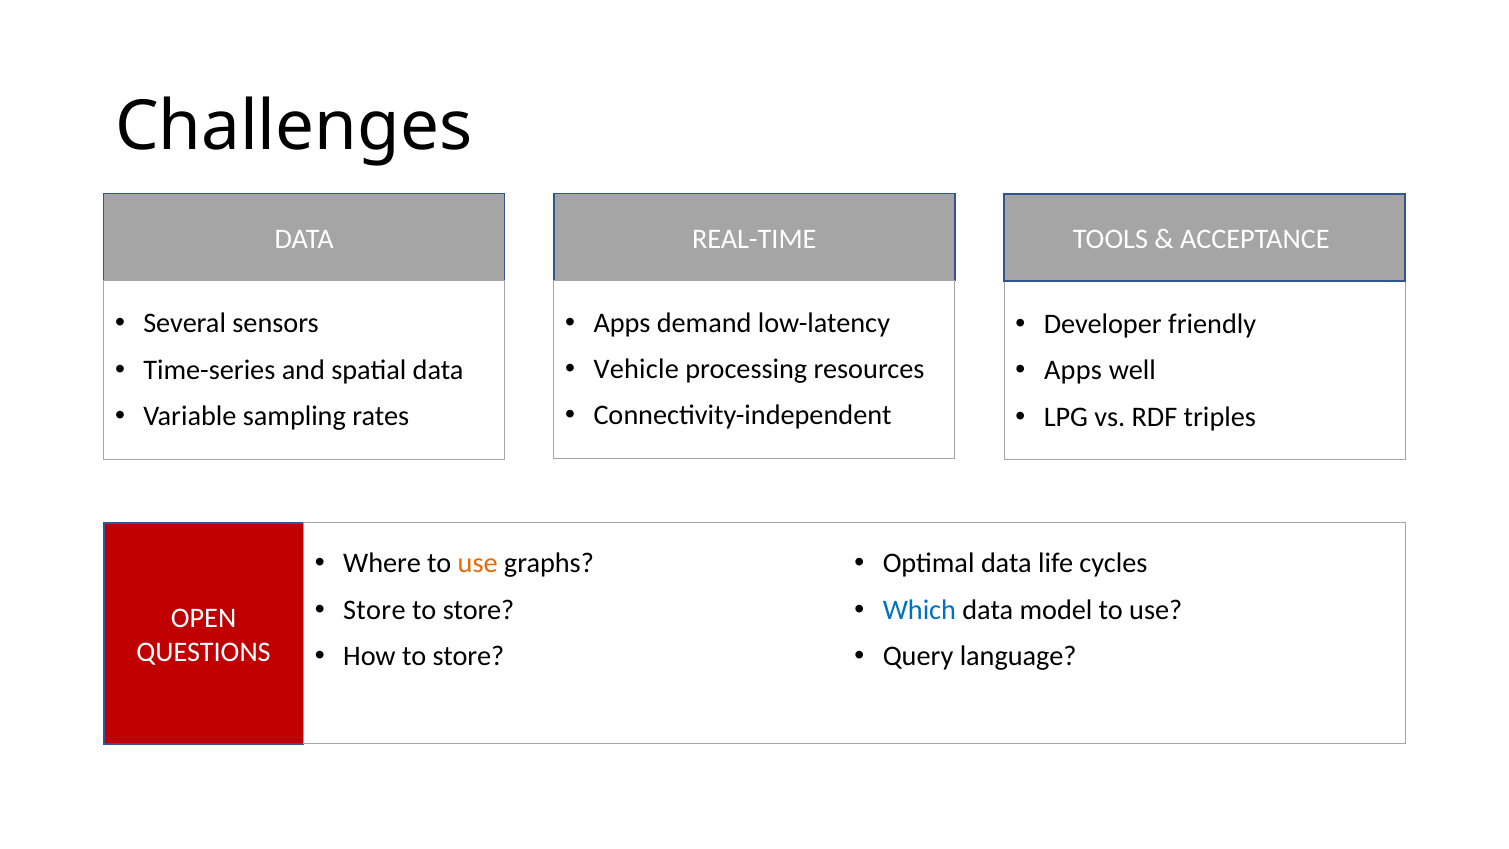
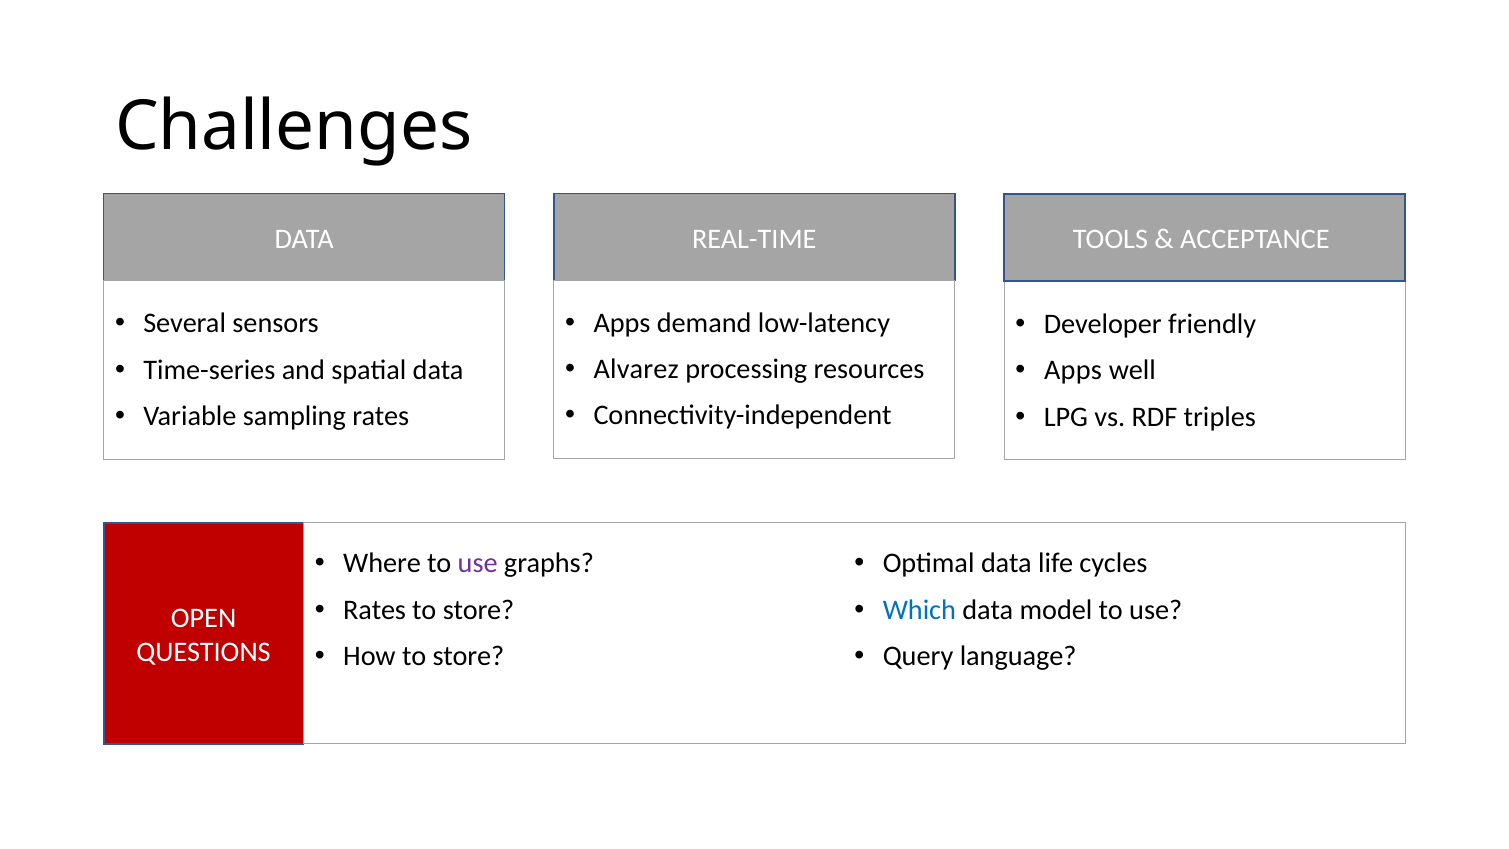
Vehicle: Vehicle -> Alvarez (636, 369)
use colour: orange -> purple (478, 563)
Store: Store -> Rates (375, 610)
